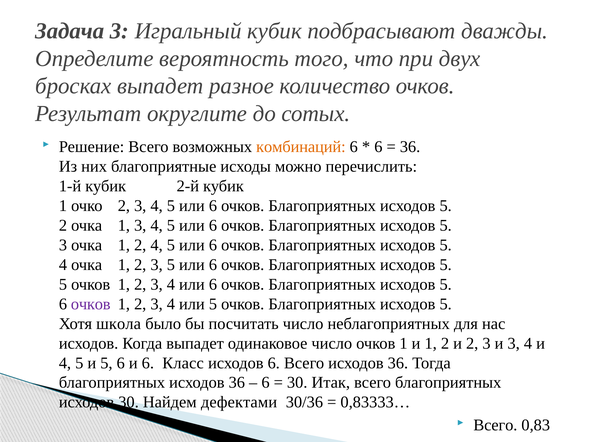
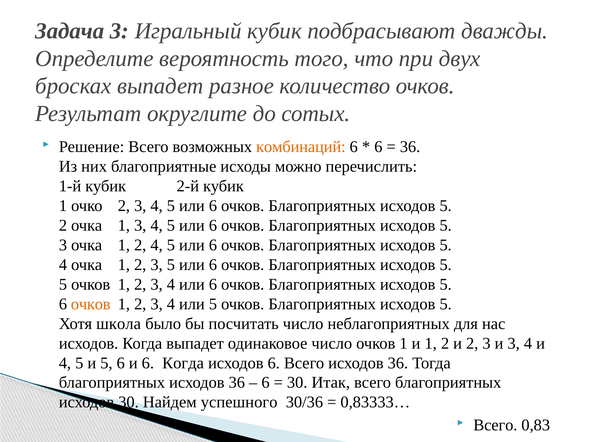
очков colour: purple -> orange (91, 304)
6 Класс: Класс -> Когда (183, 363)
дефектами: дефектами -> успешного (239, 402)
